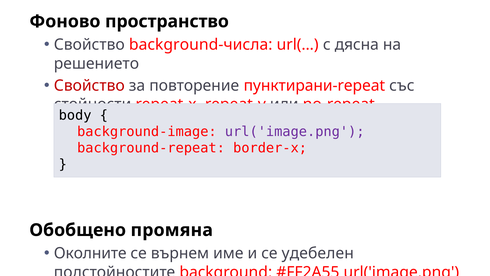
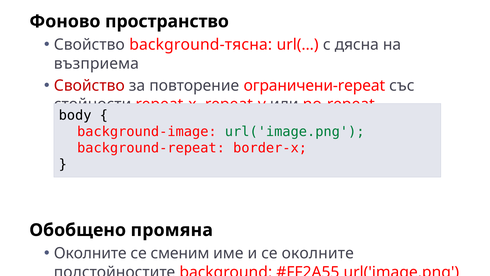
background-числа: background-числа -> background-тясна (201, 45)
решението: решението -> възприема (96, 63)
пунктирани-repeat: пунктирани-repeat -> ограничени-repeat (314, 86)
url('image.png colour: purple -> green (295, 131)
върнем: върнем -> сменим (180, 253)
се удебелен: удебелен -> околните (318, 253)
